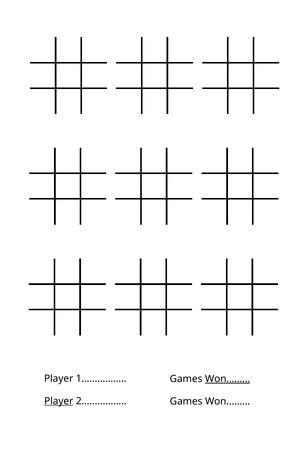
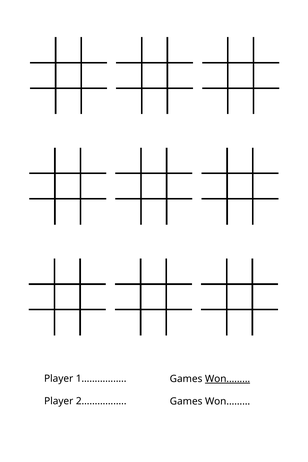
Player underline: present -> none (59, 401)
